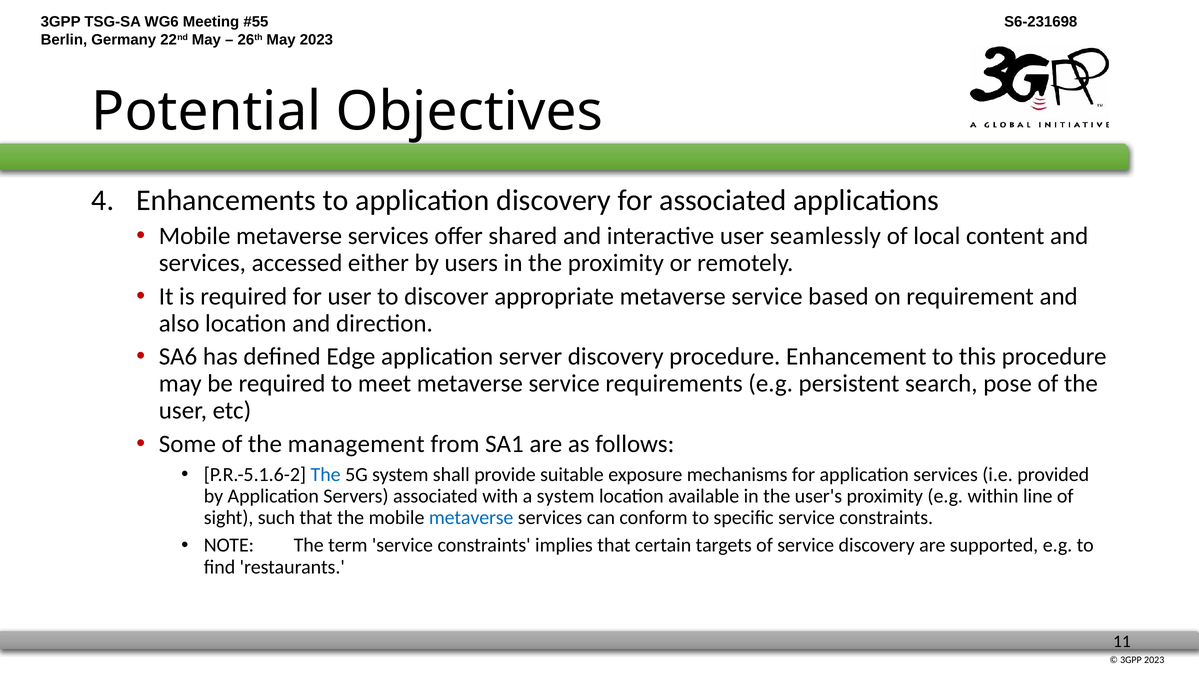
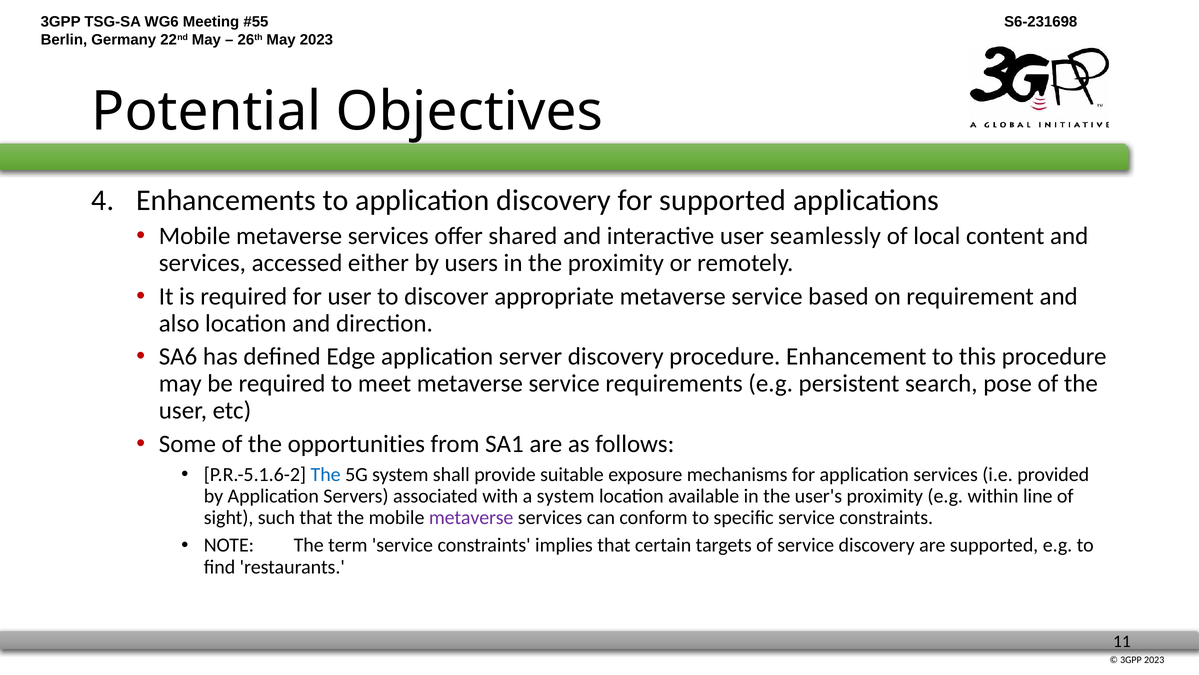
for associated: associated -> supported (723, 200)
management: management -> opportunities (356, 443)
metaverse colour: blue -> purple (471, 517)
